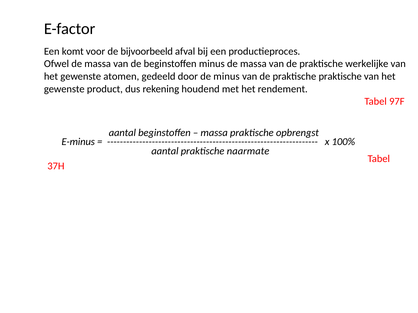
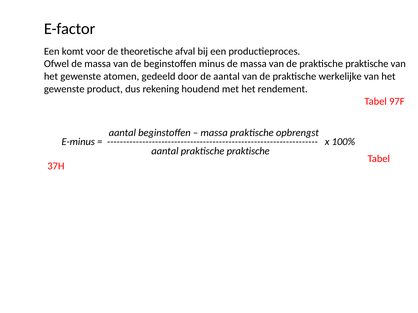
bijvoorbeeld: bijvoorbeeld -> theoretische (147, 51)
de praktische werkelijke: werkelijke -> praktische (367, 64)
de minus: minus -> aantal (227, 77)
praktische praktische: praktische -> werkelijke (340, 77)
naarmate: naarmate -> praktische (248, 151)
